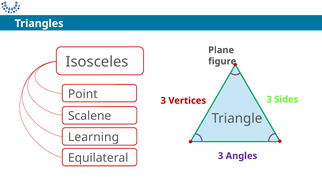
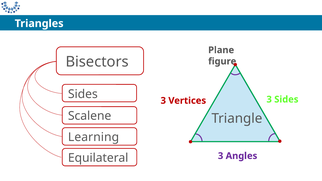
Isosceles: Isosceles -> Bisectors (97, 62)
Point: Point -> Sides (83, 94)
